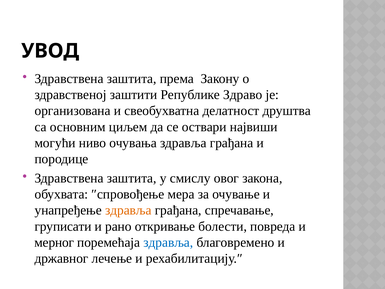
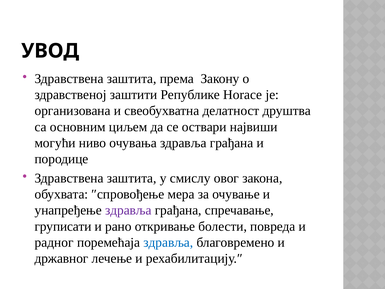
Здраво: Здраво -> Horace (243, 95)
здравља colour: orange -> purple (128, 210)
мерног: мерног -> радног (54, 242)
